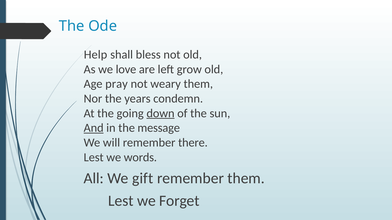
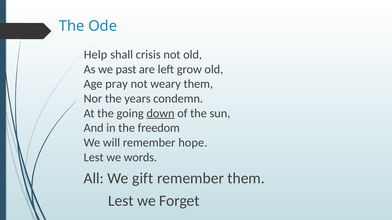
bless: bless -> crisis (148, 55)
love: love -> past (126, 69)
And underline: present -> none (94, 128)
message: message -> freedom (159, 128)
there: there -> hope (193, 143)
